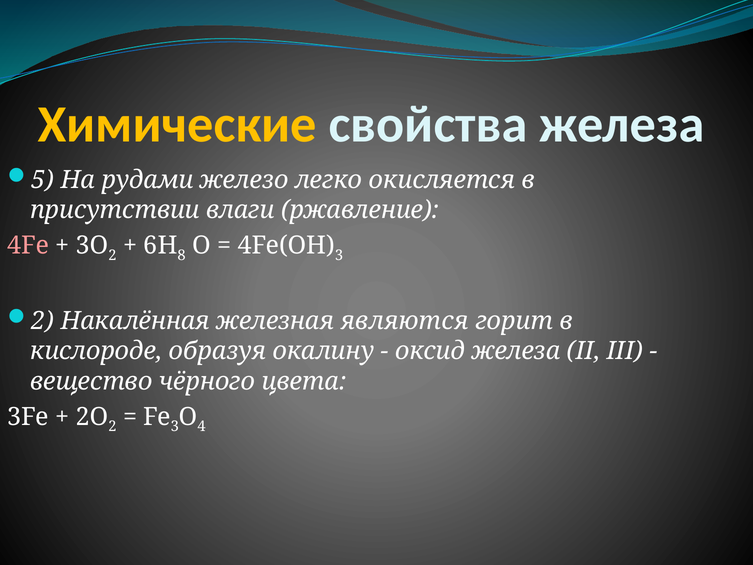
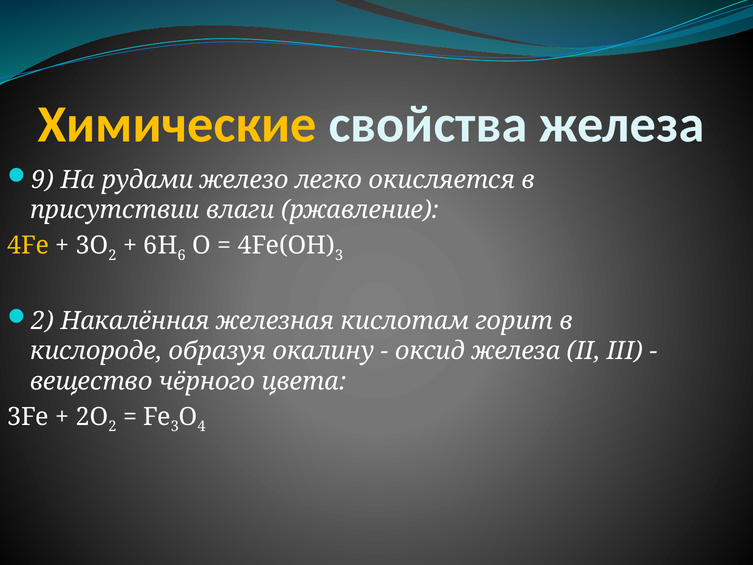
5: 5 -> 9 (43, 180)
4Fe colour: pink -> yellow (28, 246)
8: 8 -> 6 (182, 255)
являются: являются -> кислотам (405, 321)
